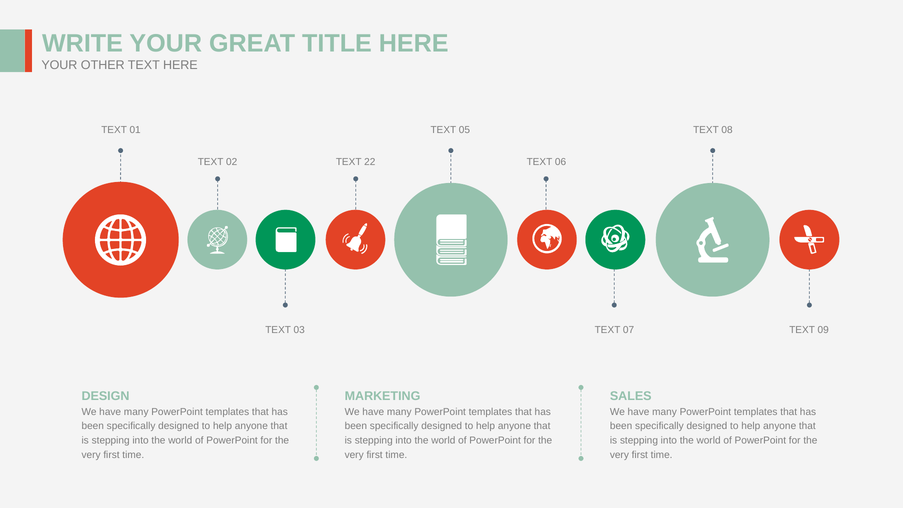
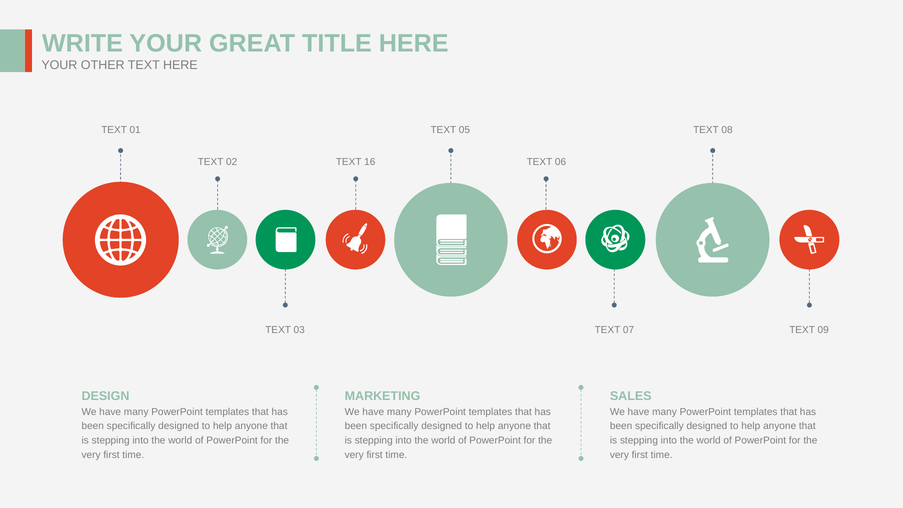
22: 22 -> 16 (370, 162)
